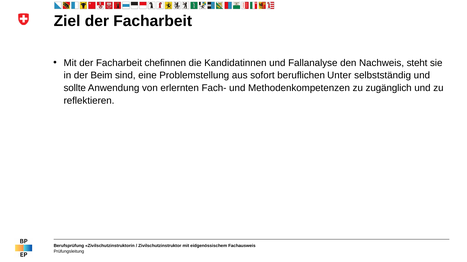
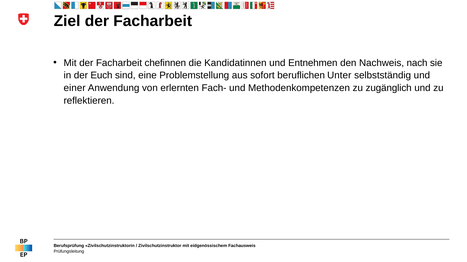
Fallanalyse: Fallanalyse -> Entnehmen (313, 63)
steht: steht -> nach (417, 63)
Beim: Beim -> Euch (102, 76)
sollte: sollte -> einer (75, 88)
